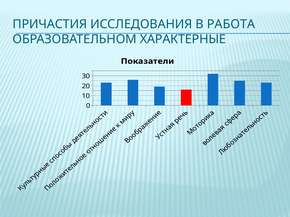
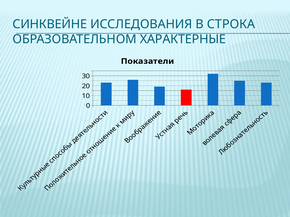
ПРИЧАСТИЯ: ПРИЧАСТИЯ -> СИНКВЕЙНЕ (50, 24)
РАБОТА: РАБОТА -> СТРОКА (231, 24)
